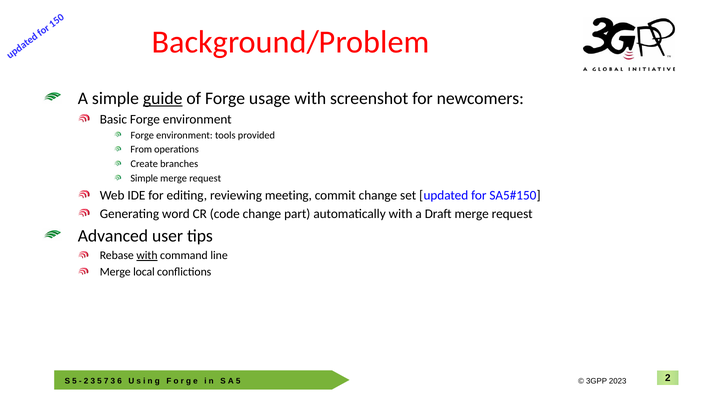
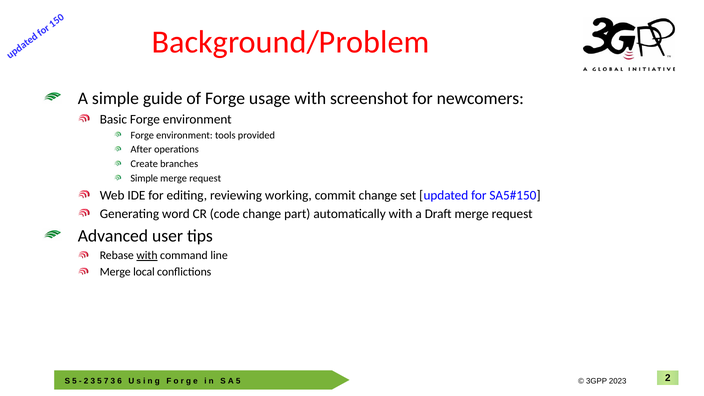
guide underline: present -> none (163, 98)
From: From -> After (141, 150)
meeting: meeting -> working (288, 195)
